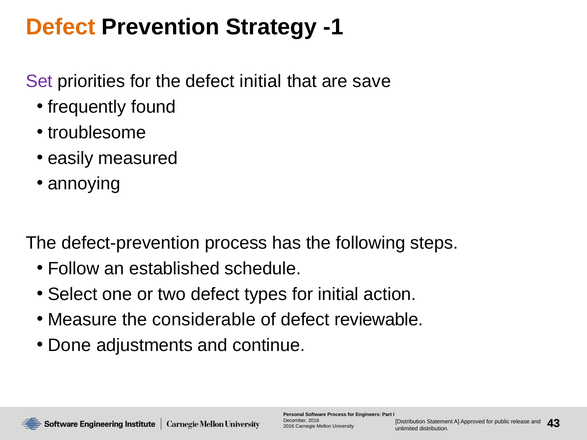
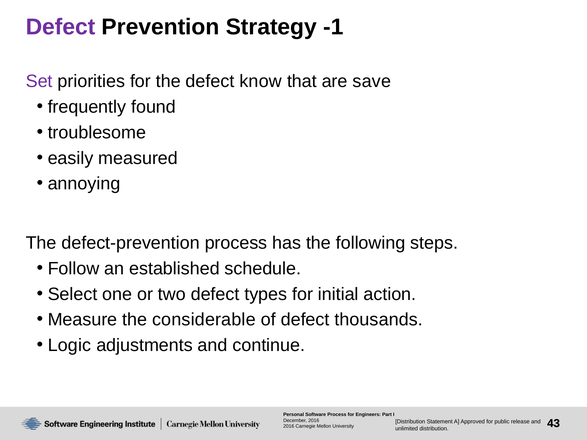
Defect colour: orange -> purple (61, 27)
defect initial: initial -> know (261, 81)
reviewable: reviewable -> thousands (379, 320)
Done: Done -> Logic (69, 345)
